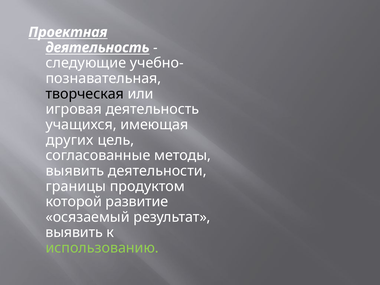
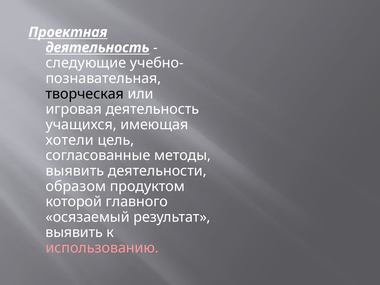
других: других -> хотели (70, 140)
границы: границы -> образом (76, 186)
развитие: развитие -> главного (137, 202)
использованию colour: light green -> pink (102, 248)
